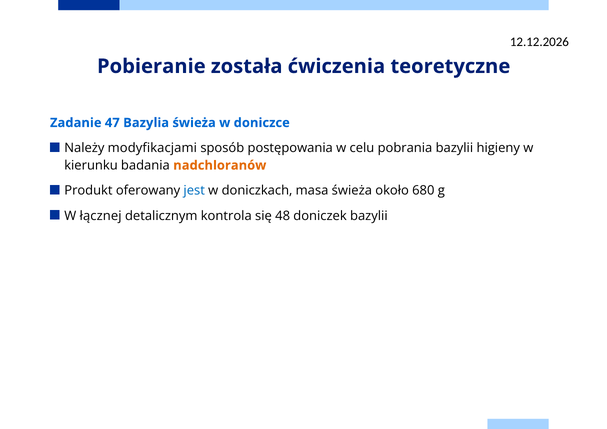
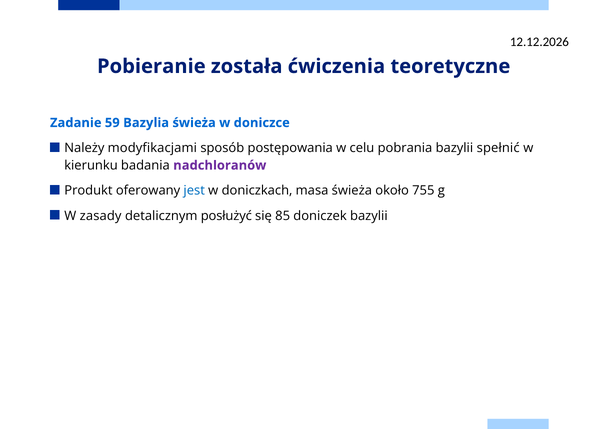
47: 47 -> 59 (112, 123)
higieny: higieny -> spełnić (498, 148)
nadchloranów colour: orange -> purple (220, 165)
680: 680 -> 755 (423, 191)
łącznej: łącznej -> zasady (101, 216)
kontrola: kontrola -> posłużyć (226, 216)
48: 48 -> 85 (283, 216)
